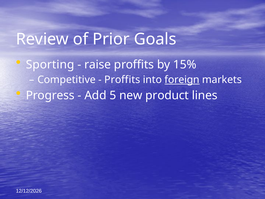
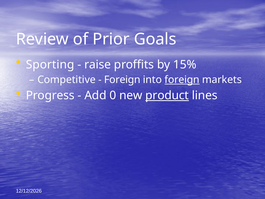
Proffits: Proffits -> Foreign (122, 80)
5: 5 -> 0 (113, 95)
product underline: none -> present (167, 95)
